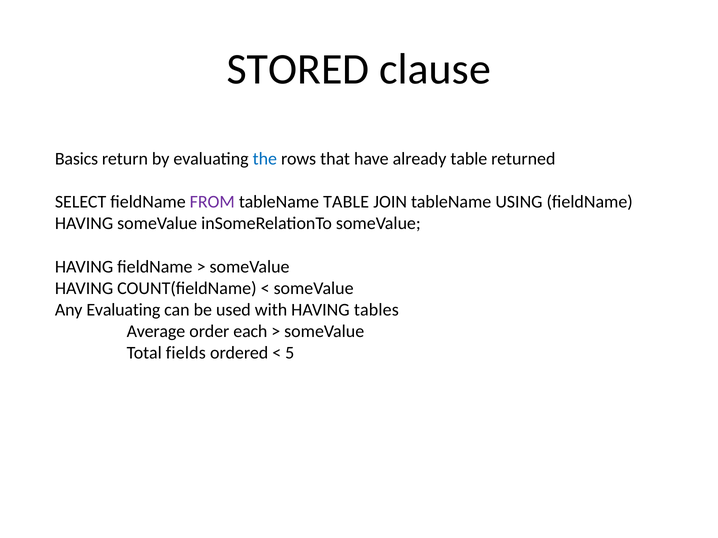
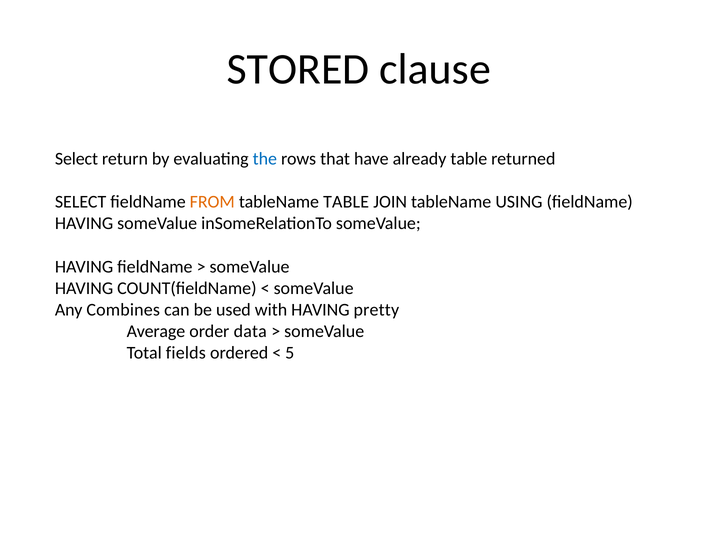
Basics: Basics -> Select (76, 159)
FROM colour: purple -> orange (212, 202)
Any Evaluating: Evaluating -> Combines (123, 310)
tables: tables -> pretty (376, 310)
each: each -> data (250, 331)
